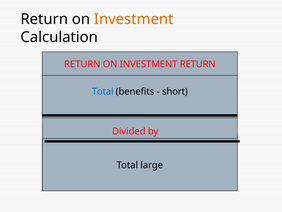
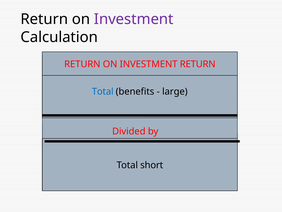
Investment colour: orange -> purple (134, 19)
short: short -> large (175, 91)
large: large -> short (152, 165)
